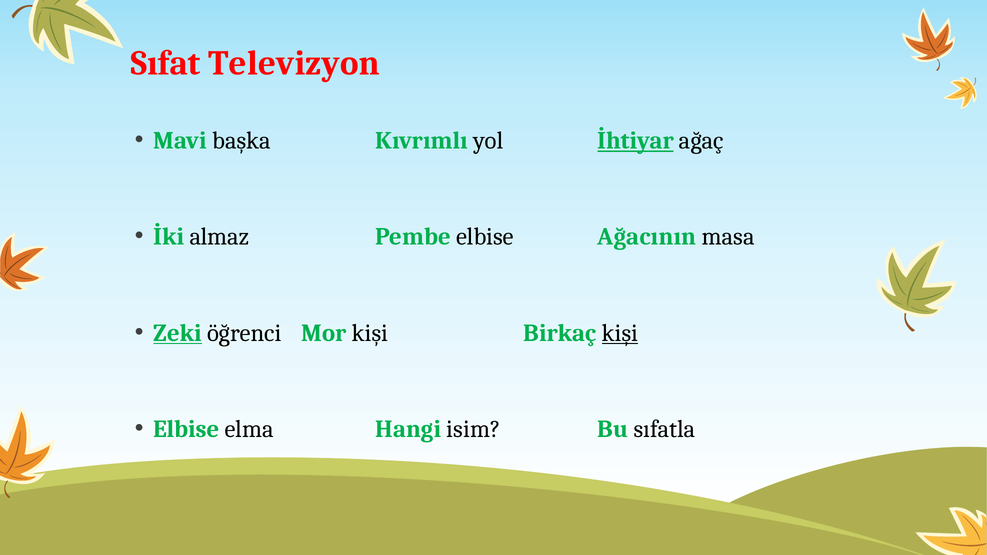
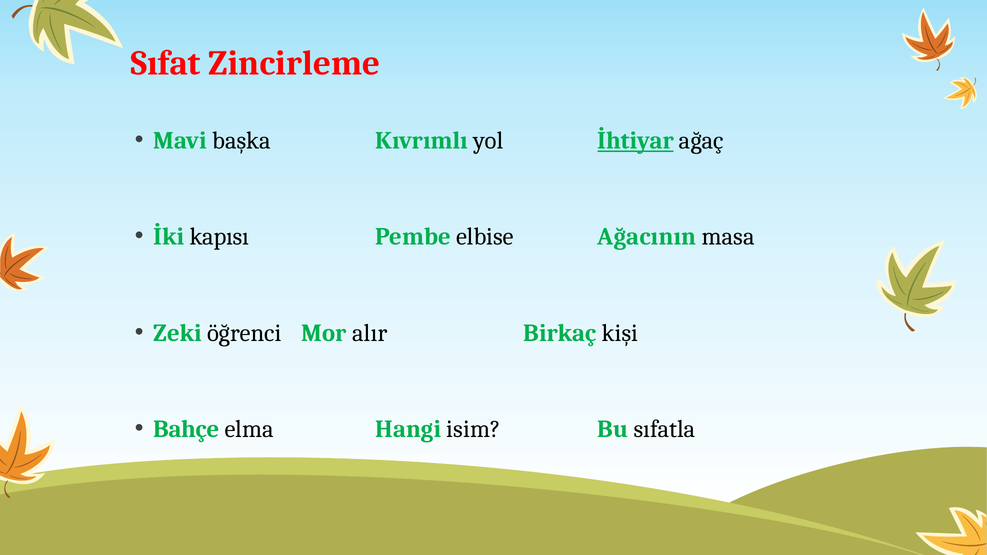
Televizyon: Televizyon -> Zincirleme (294, 63)
almaz: almaz -> kapısı (219, 237)
Zeki underline: present -> none (178, 333)
Mor kişi: kişi -> alır (370, 333)
kişi underline: present -> none (620, 333)
Elbise: Elbise -> Bahçe (186, 429)
